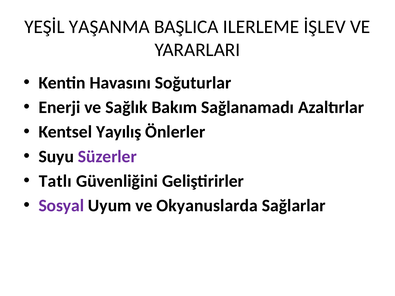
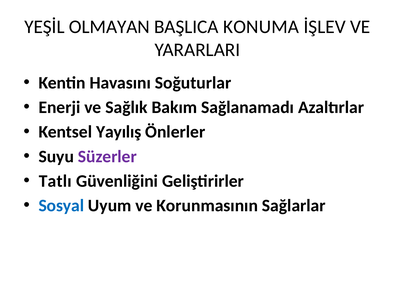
YAŞANMA: YAŞANMA -> OLMAYAN (109, 27)
ILERLEME: ILERLEME -> KONUMA (261, 27)
Sosyal colour: purple -> blue (61, 206)
Okyanuslarda: Okyanuslarda -> Korunmasının (207, 206)
